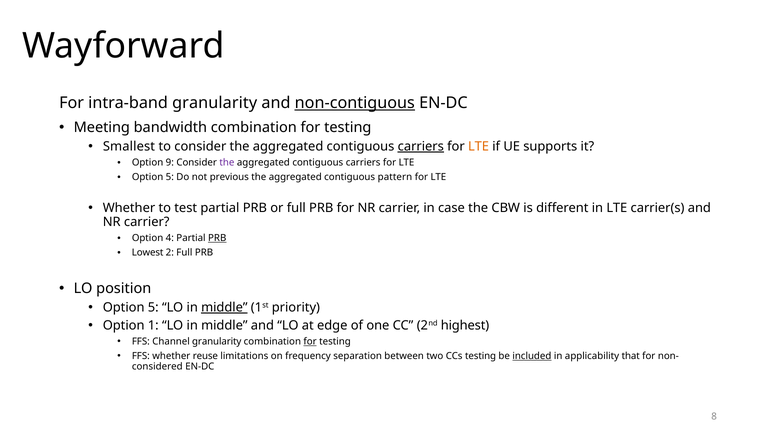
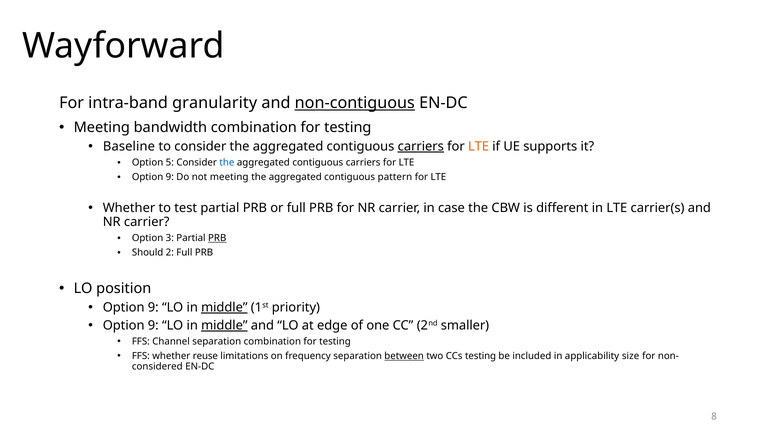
Smallest: Smallest -> Baseline (129, 146)
9: 9 -> 5 (170, 163)
the colour: purple -> blue (227, 163)
5: 5 -> 9 (170, 177)
not previous: previous -> meeting (229, 177)
4: 4 -> 3 (170, 238)
Lowest: Lowest -> Should (148, 252)
5: 5 -> 9 (153, 307)
1: 1 -> 9 (153, 325)
middle underline: none -> present (224, 325)
highest: highest -> smaller (465, 325)
Channel granularity: granularity -> separation (217, 341)
for underline: present -> none (310, 341)
between underline: none -> present (404, 356)
included underline: present -> none (532, 356)
that: that -> size (631, 356)
